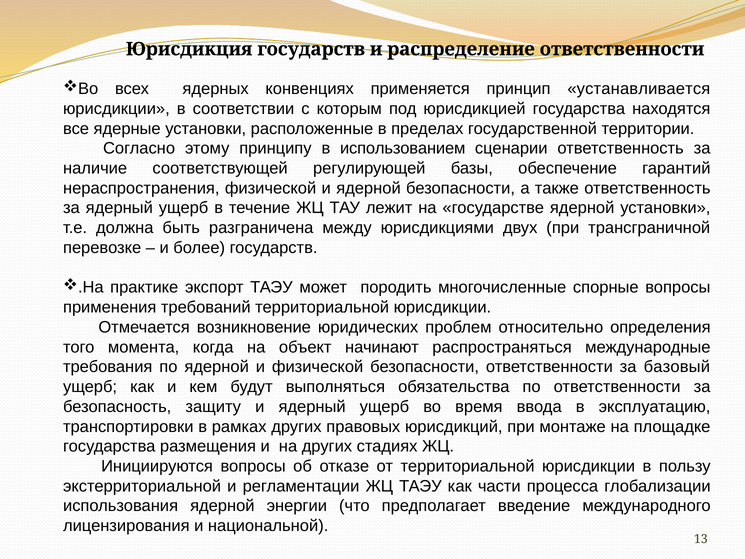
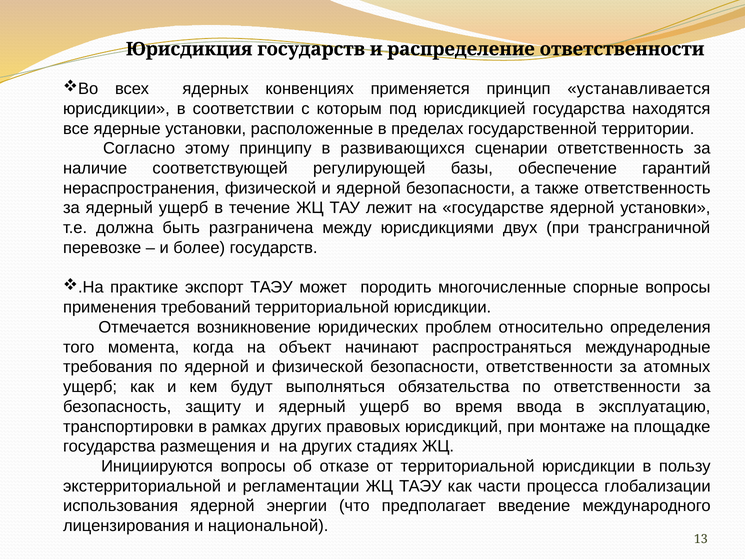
использованием: использованием -> развивающихся (403, 148)
базовый: базовый -> атомных (677, 367)
